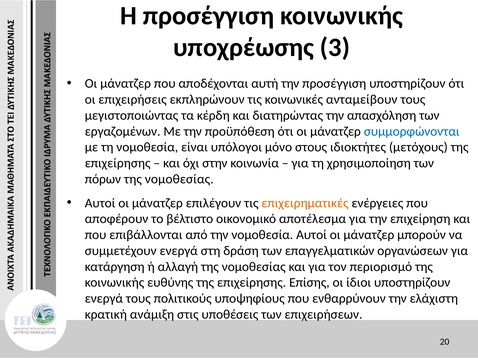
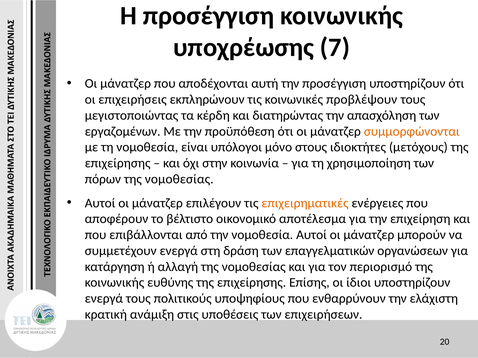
3: 3 -> 7 (335, 48)
ανταμείβουν: ανταμείβουν -> προβλέψουν (362, 100)
συμμορφώνονται colour: blue -> orange (412, 132)
